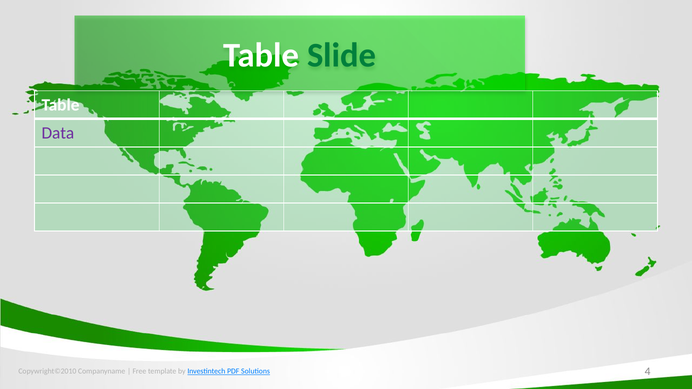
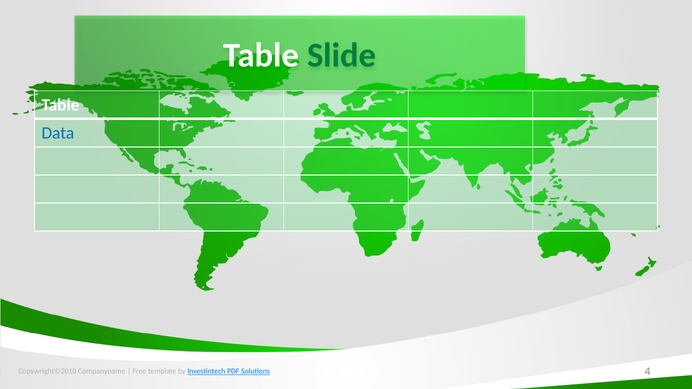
Data colour: purple -> blue (58, 133)
